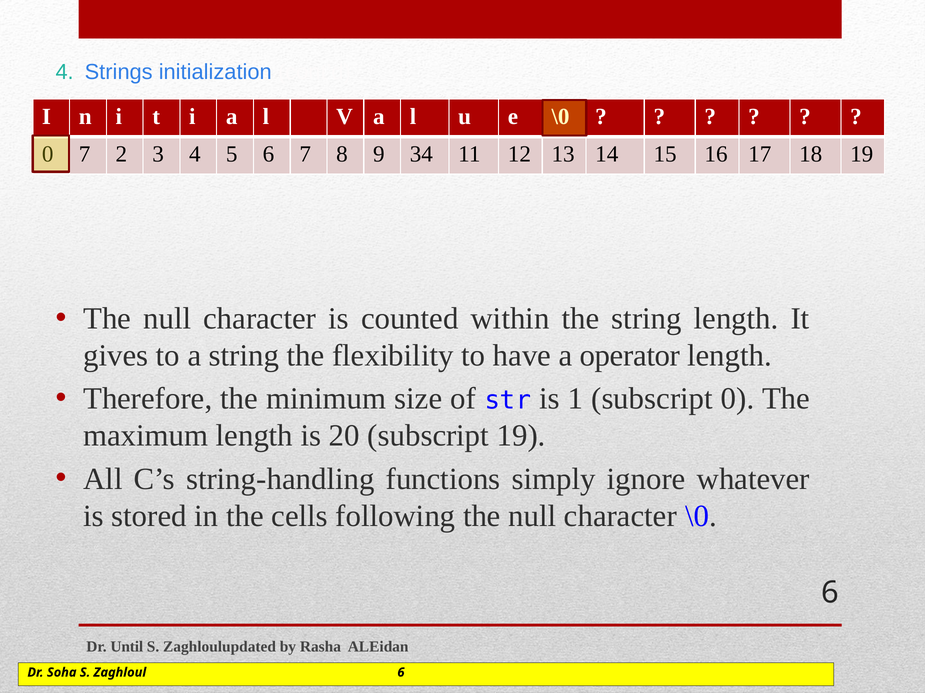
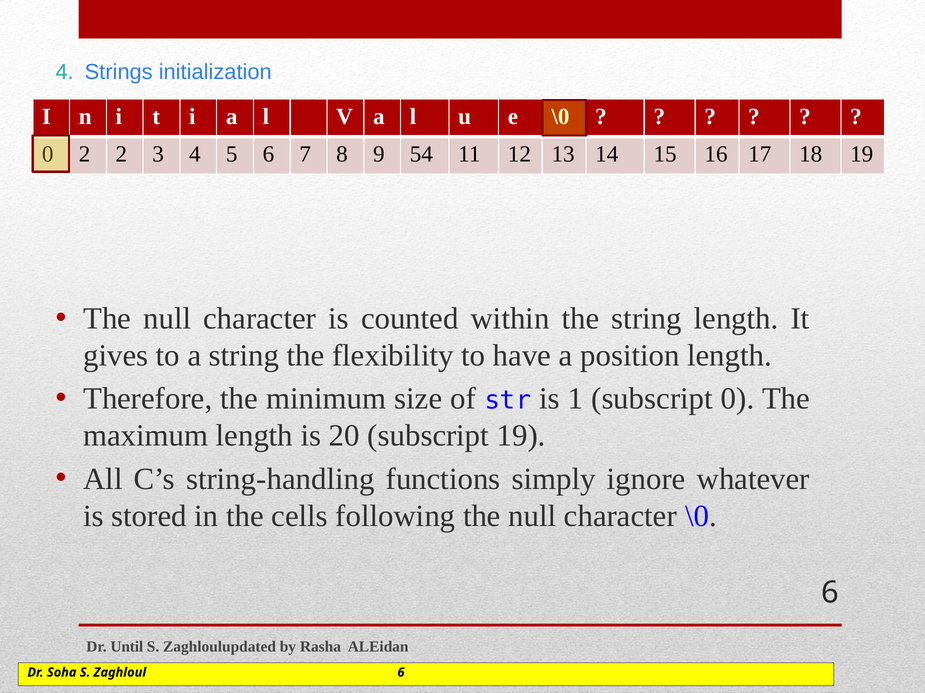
7: 7 -> 2 (85, 154)
34: 34 -> 54 (421, 154)
operator: operator -> position (630, 356)
